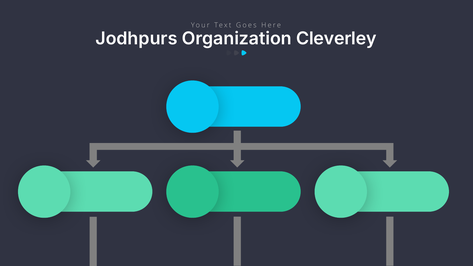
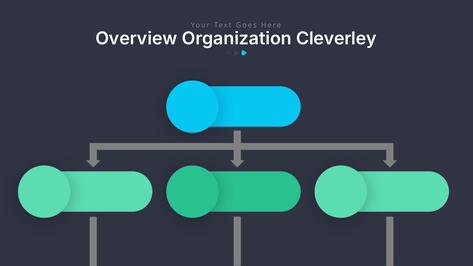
Jodhpurs: Jodhpurs -> Overview (136, 39)
